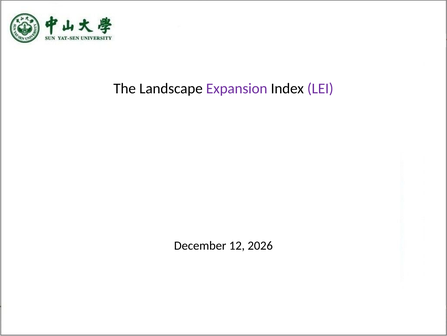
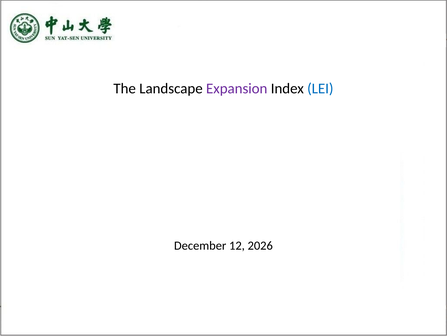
LEI colour: purple -> blue (320, 88)
